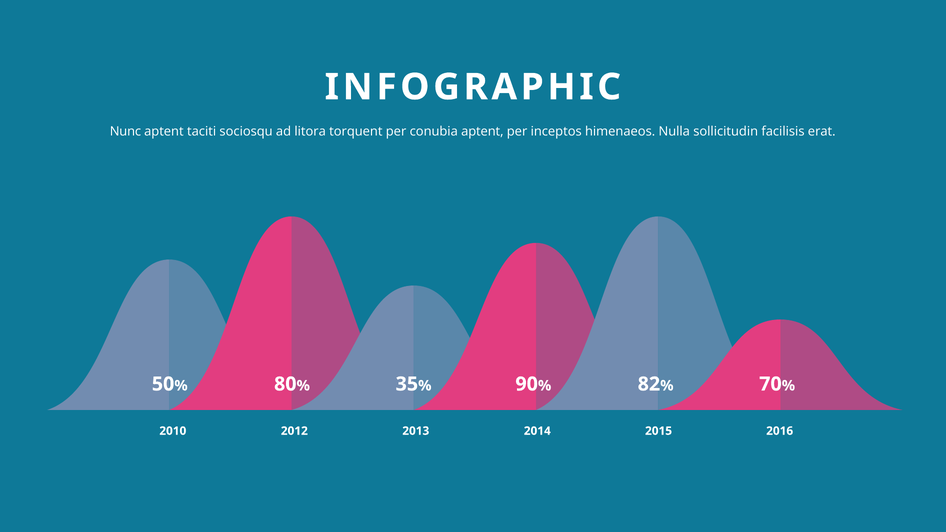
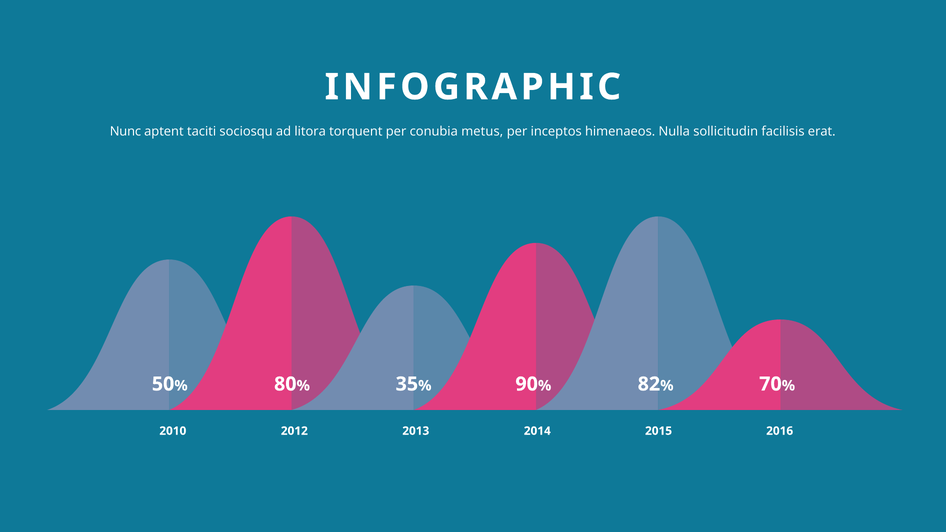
conubia aptent: aptent -> metus (482, 132)
